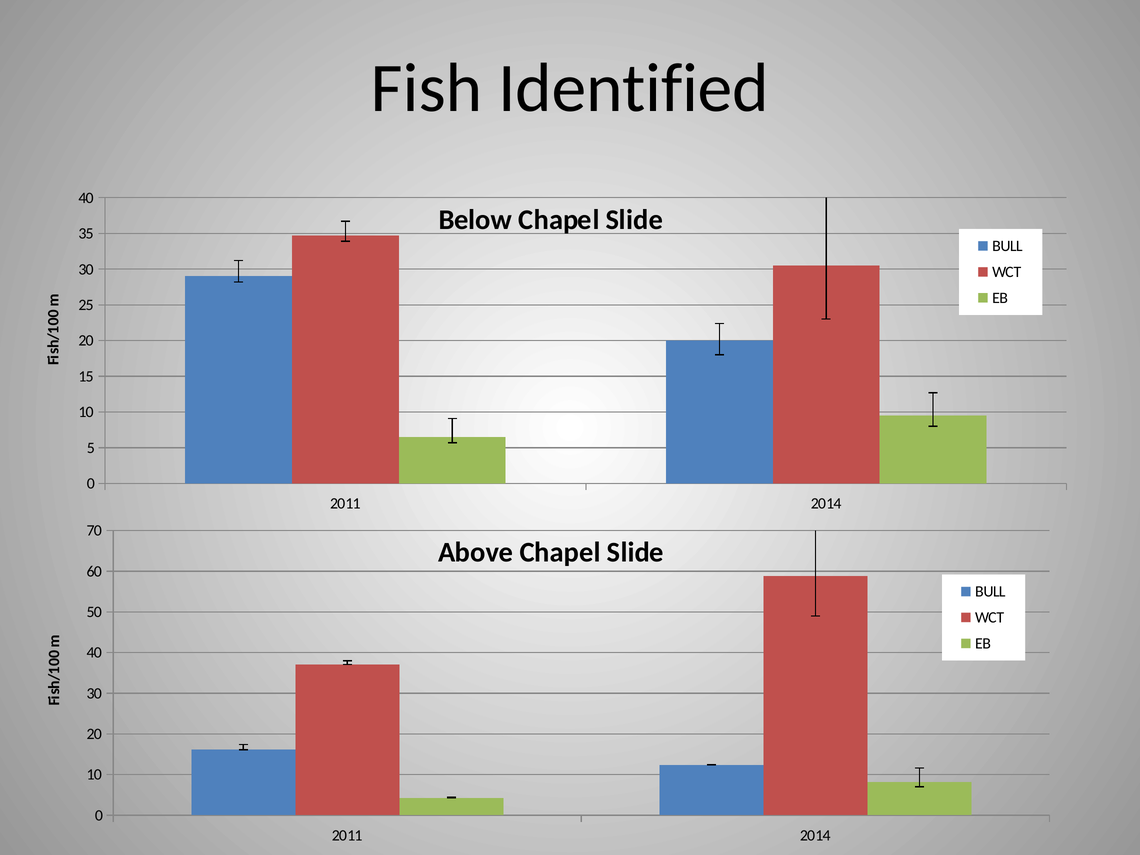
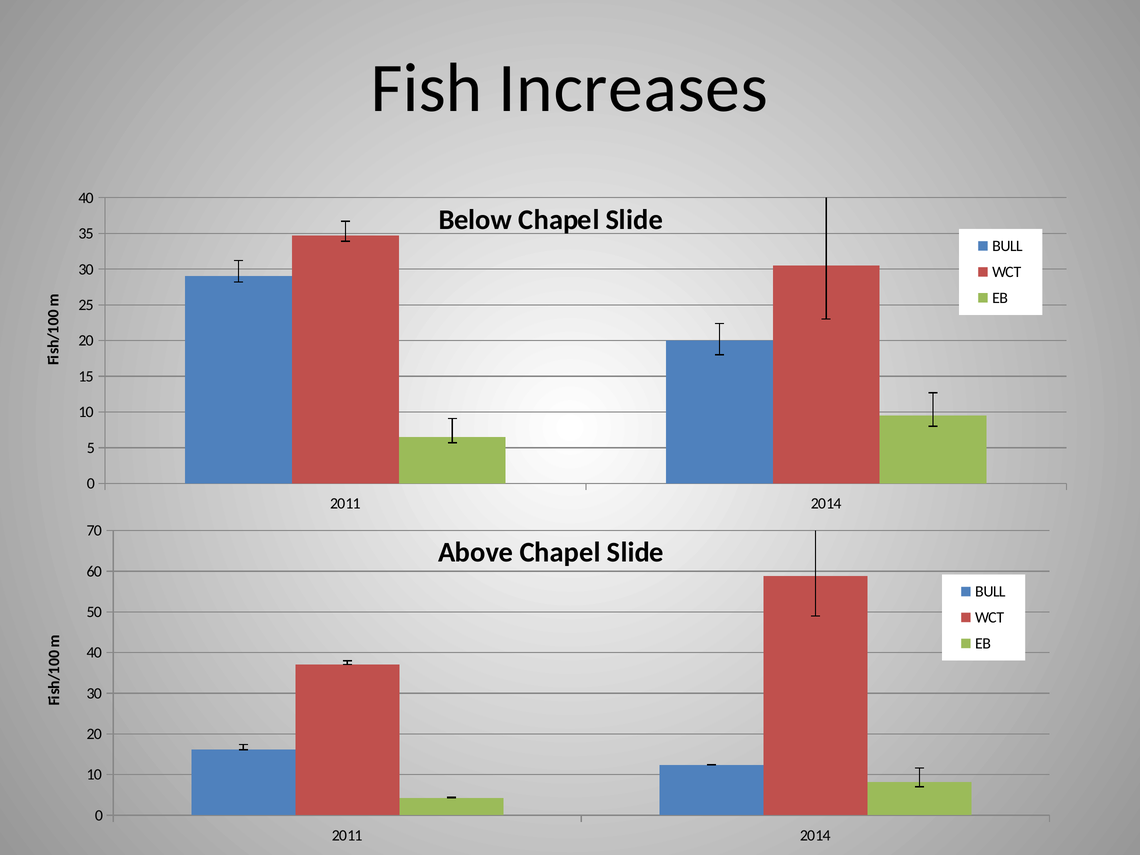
Identified: Identified -> Increases (633, 88)
